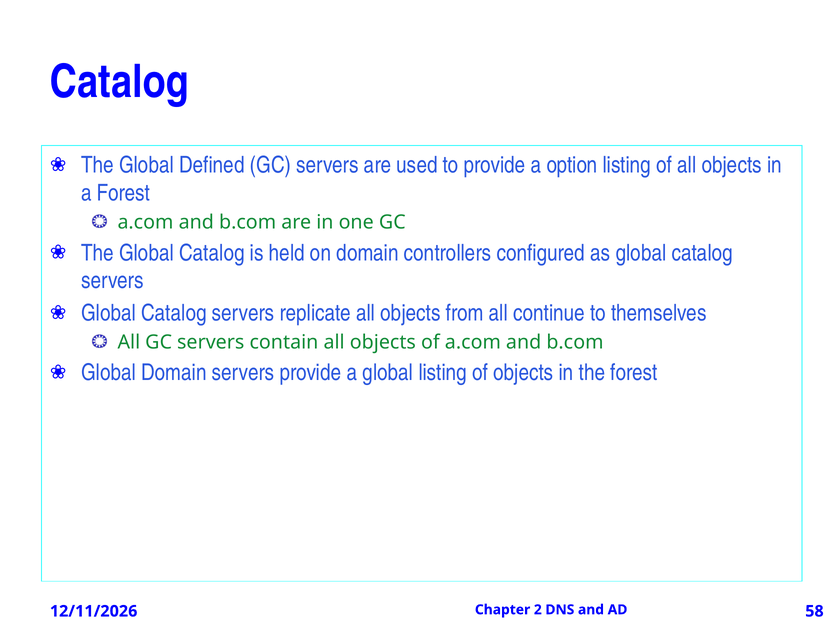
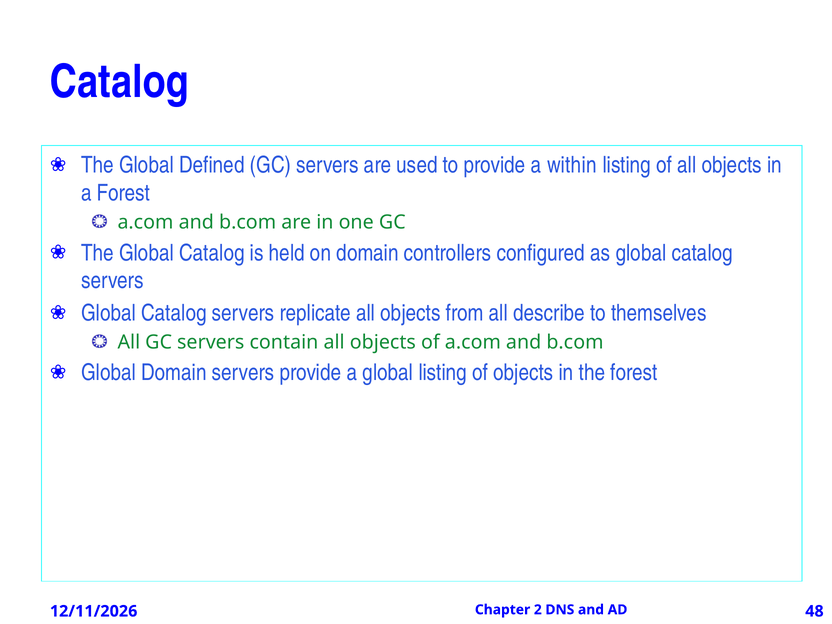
option: option -> within (572, 165)
continue: continue -> describe (549, 313)
58: 58 -> 48 (814, 611)
